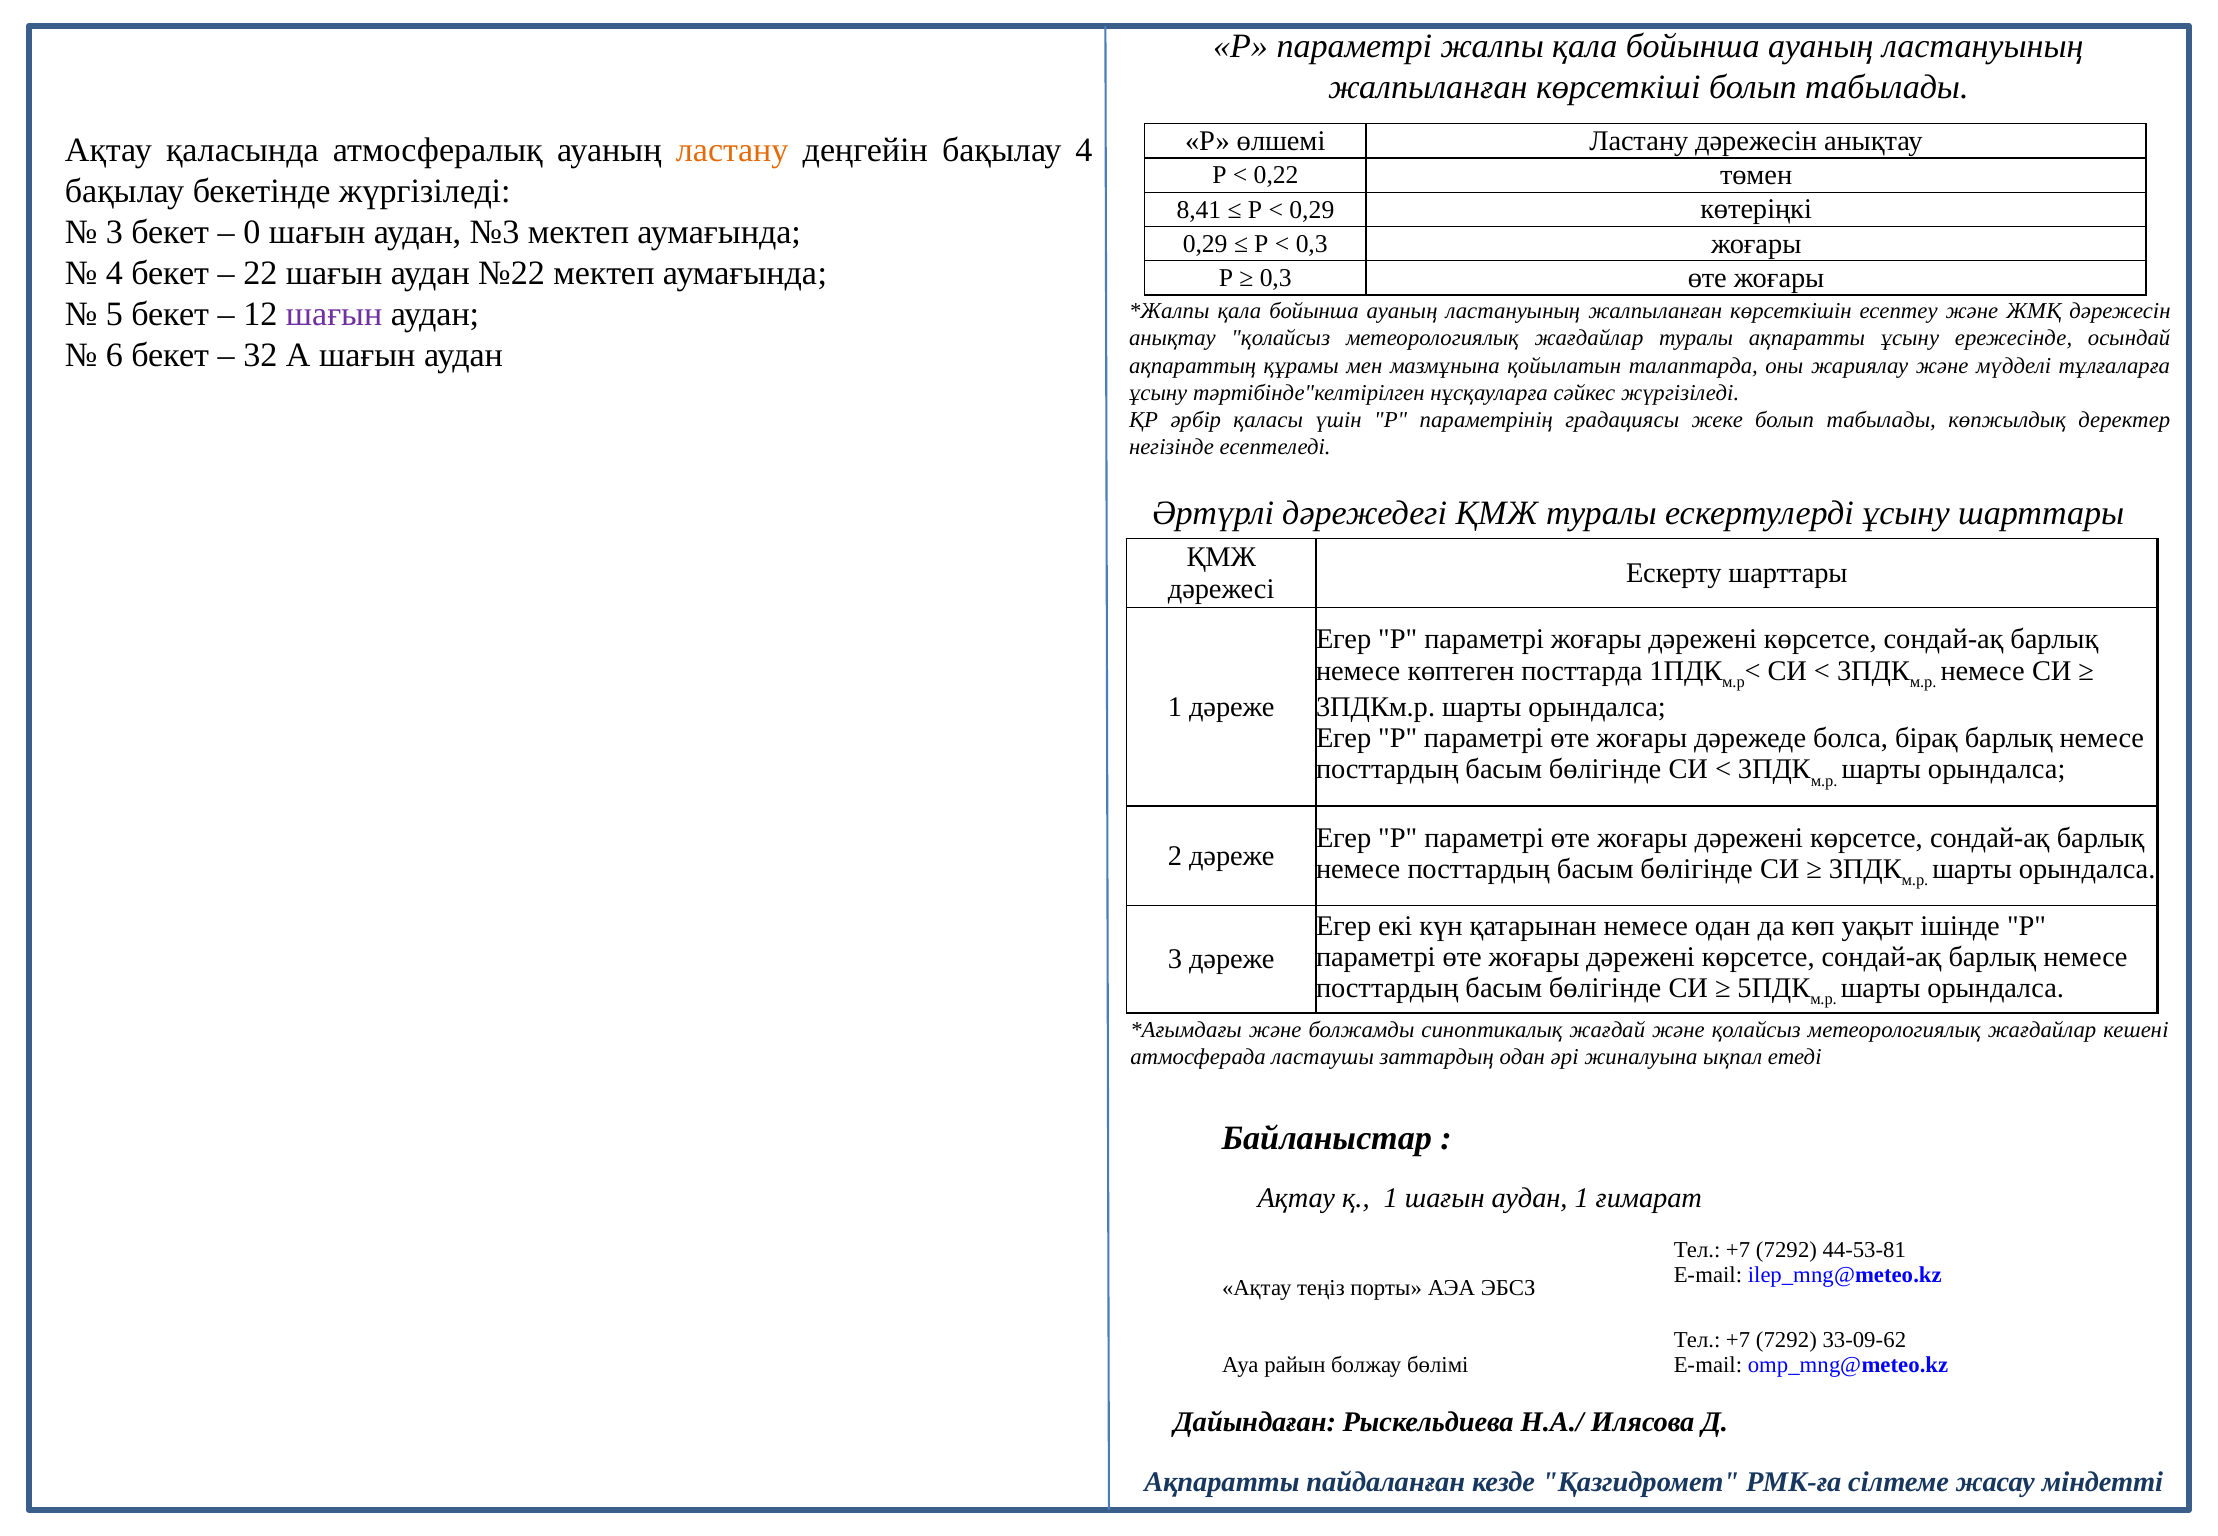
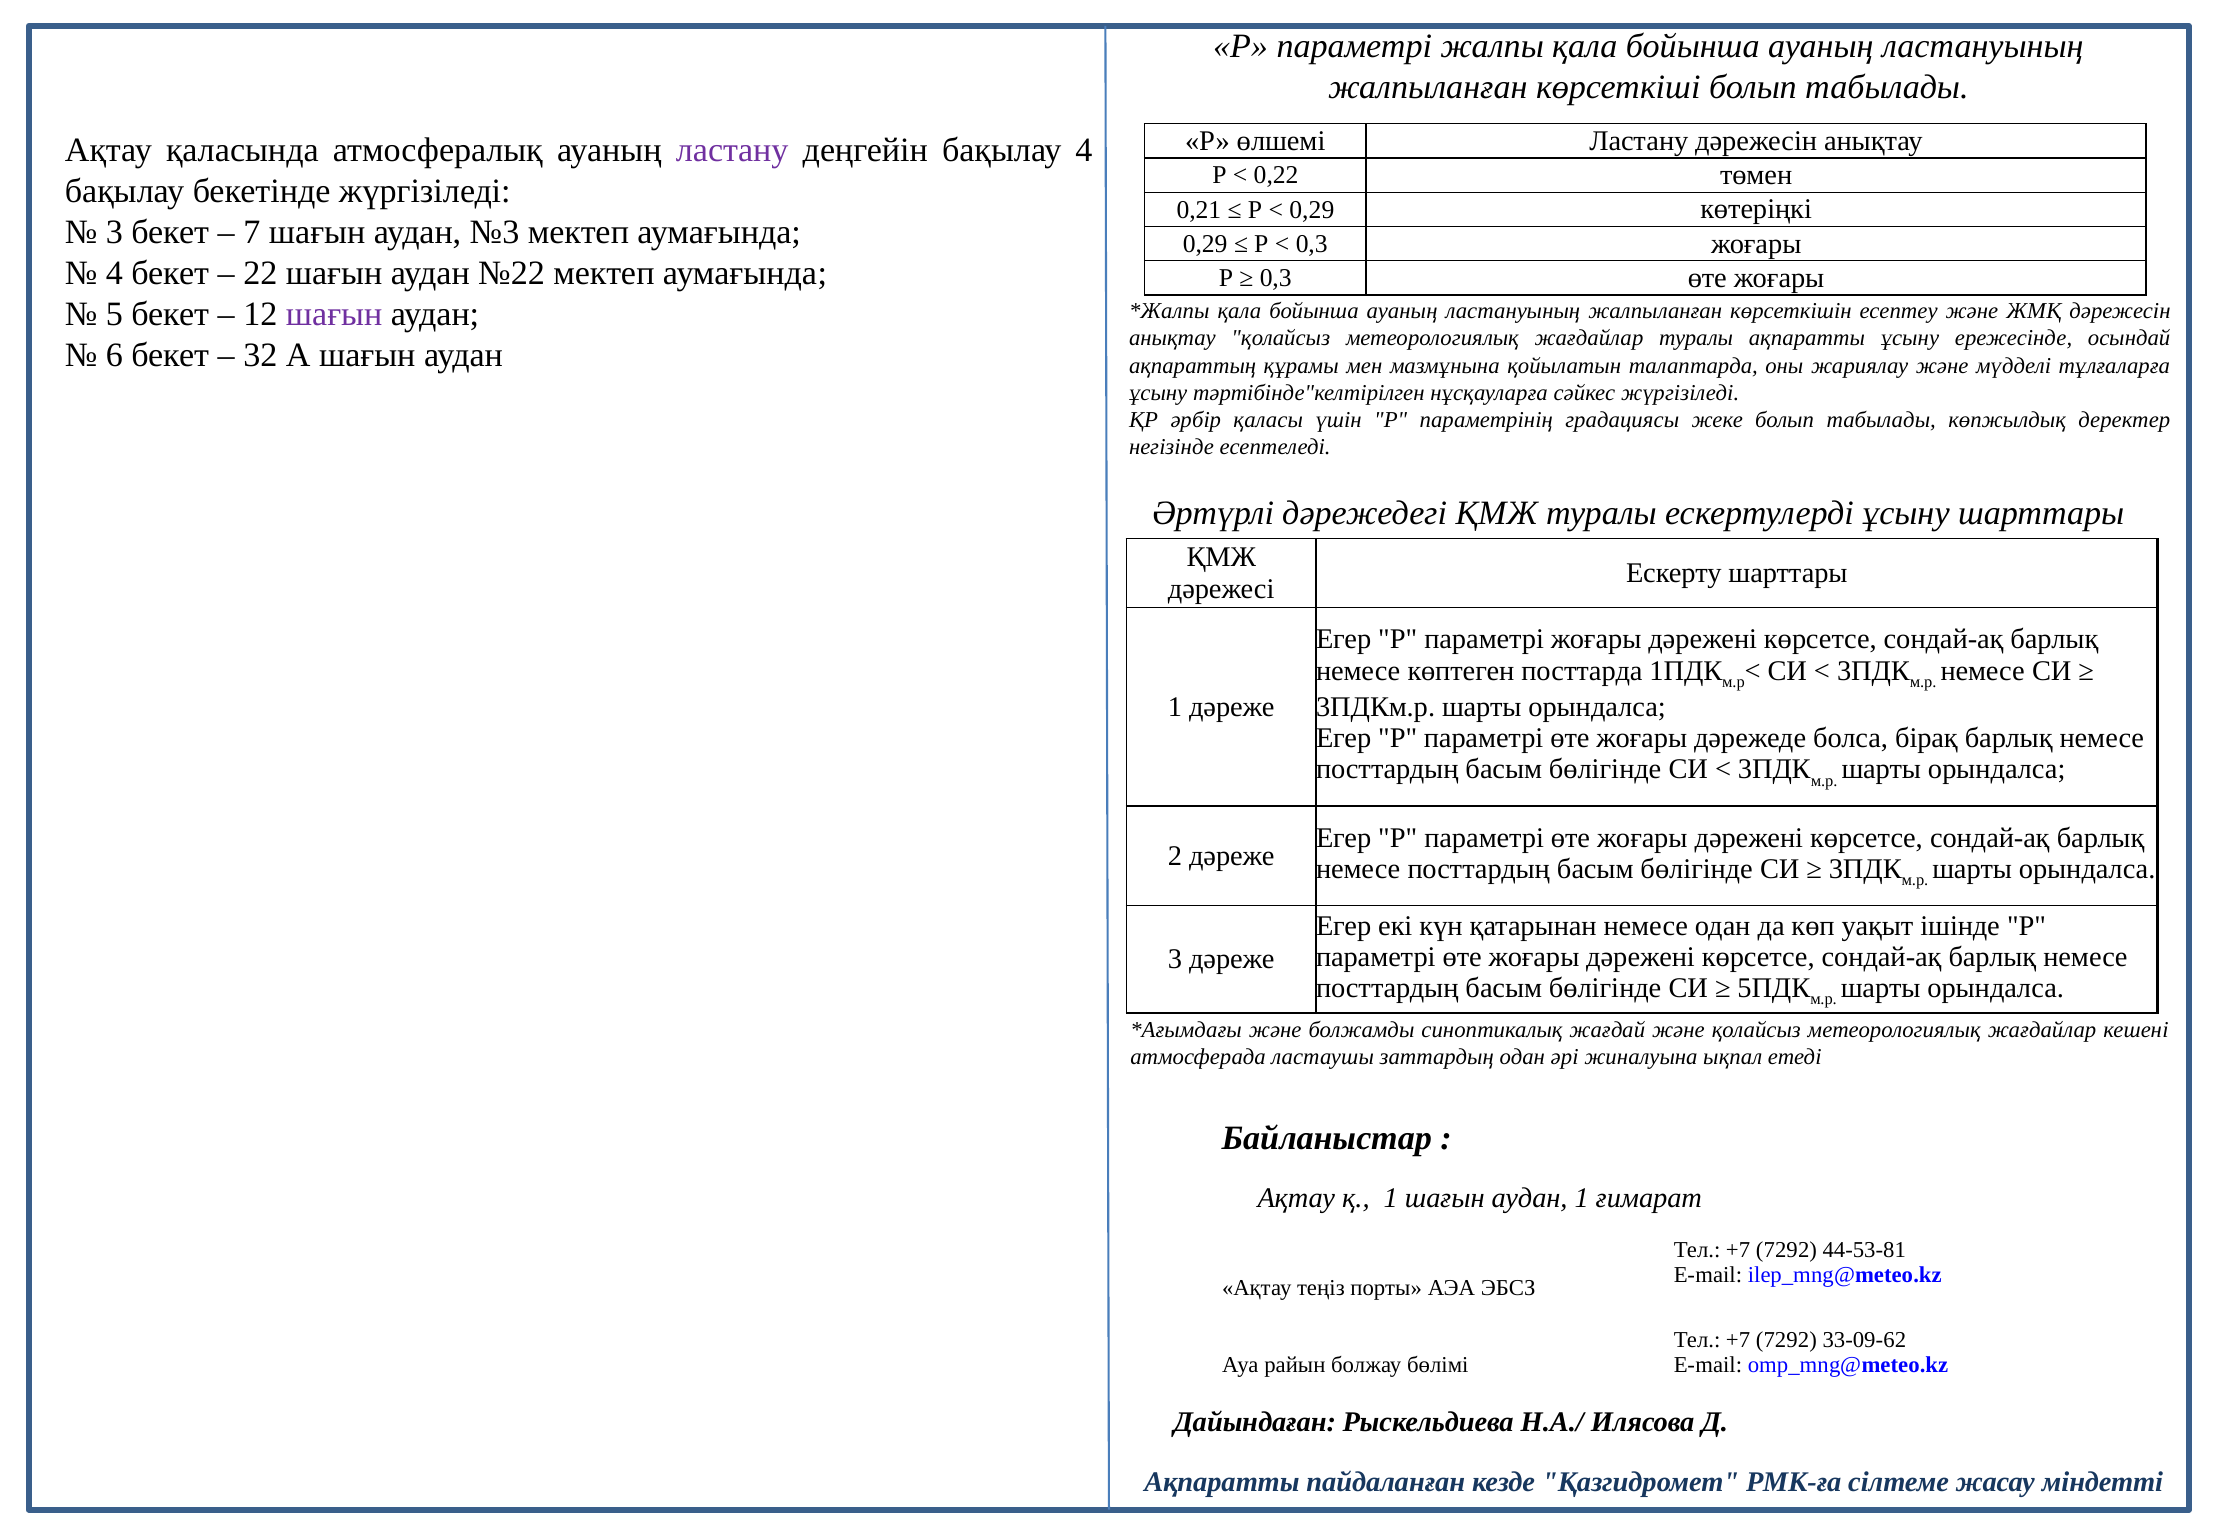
ластану colour: orange -> purple (732, 150)
8,41: 8,41 -> 0,21 (1199, 210)
0: 0 -> 7 (252, 232)
